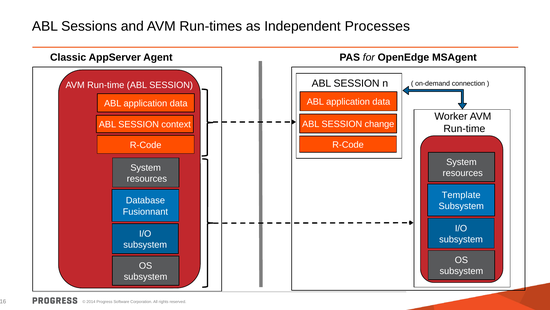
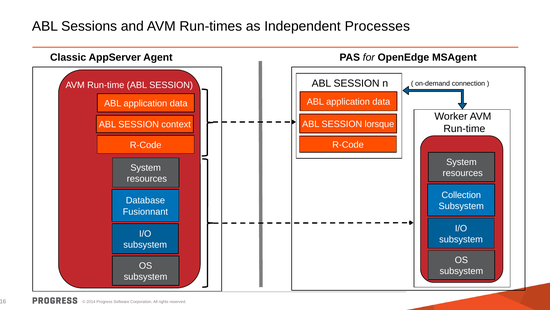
change: change -> lorsque (379, 124)
Template: Template -> Collection (461, 195)
